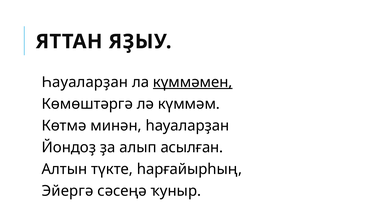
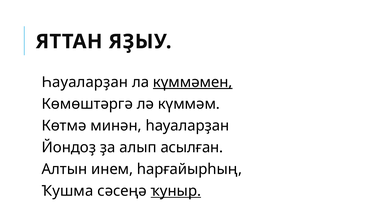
түкте: түкте -> инем (112, 169)
Эйергә: Эйергә -> Ҡушма (68, 191)
ҡуныр underline: none -> present (176, 191)
